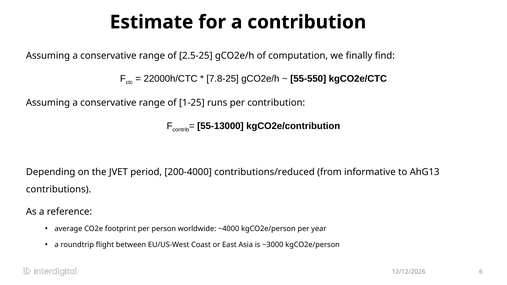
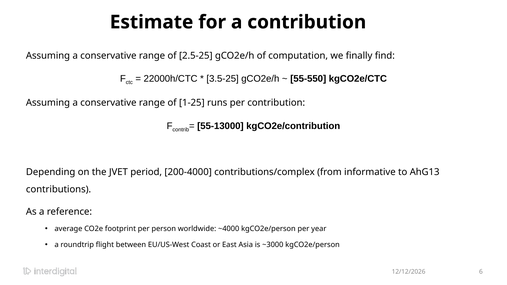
7.8-25: 7.8-25 -> 3.5-25 (223, 79)
contributions/reduced: contributions/reduced -> contributions/complex (265, 172)
